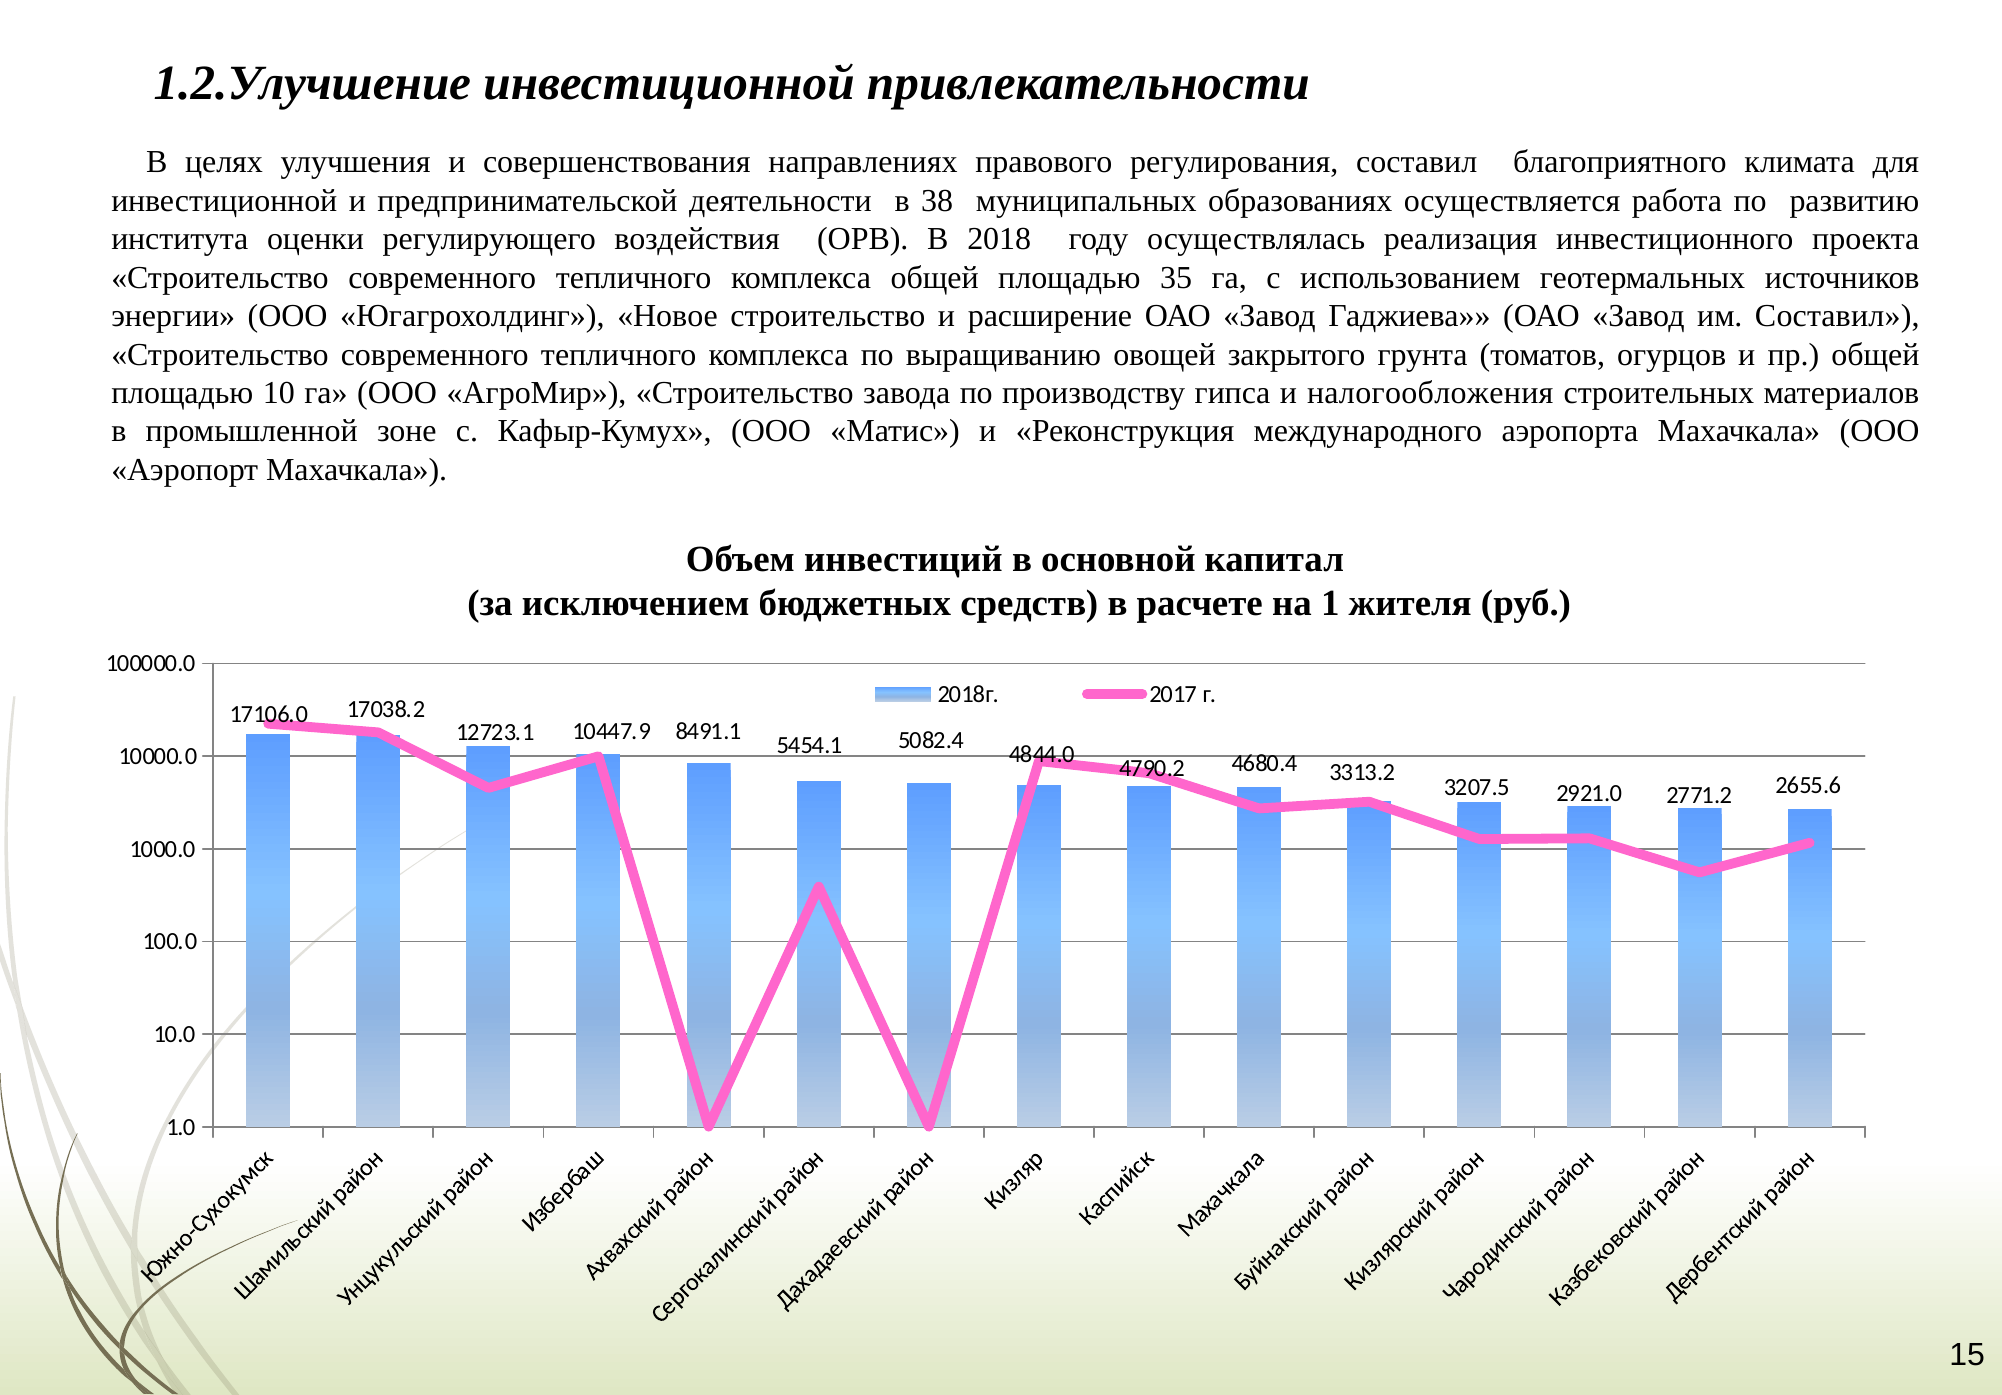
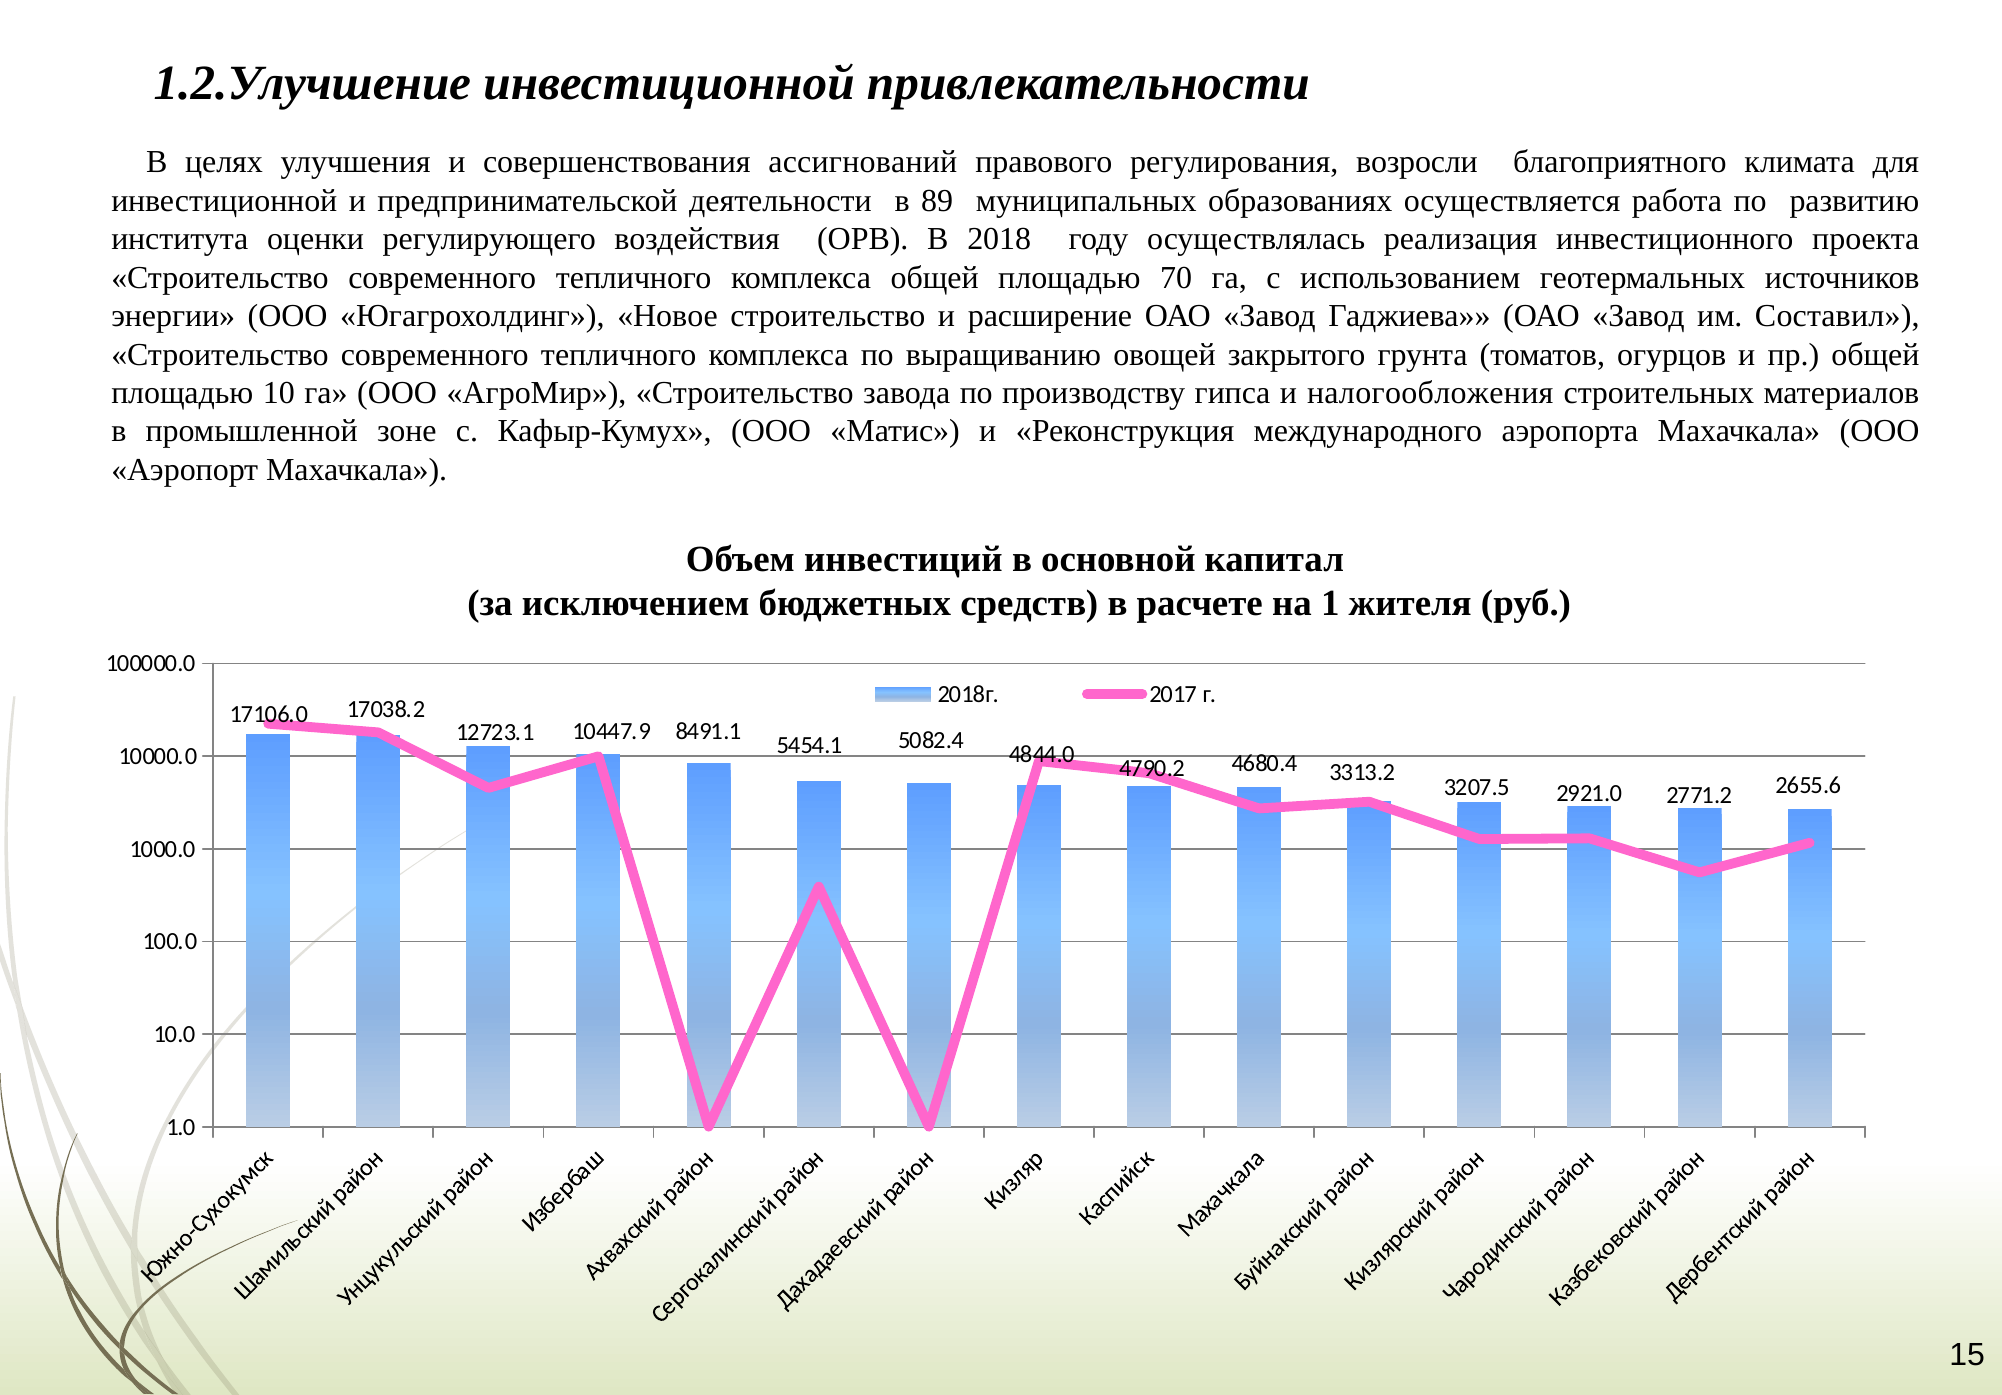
направлениях: направлениях -> ассигнований (863, 162)
регулирования составил: составил -> возросли (1417, 162)
38: 38 -> 89 (937, 201)
35: 35 -> 70 (1176, 278)
